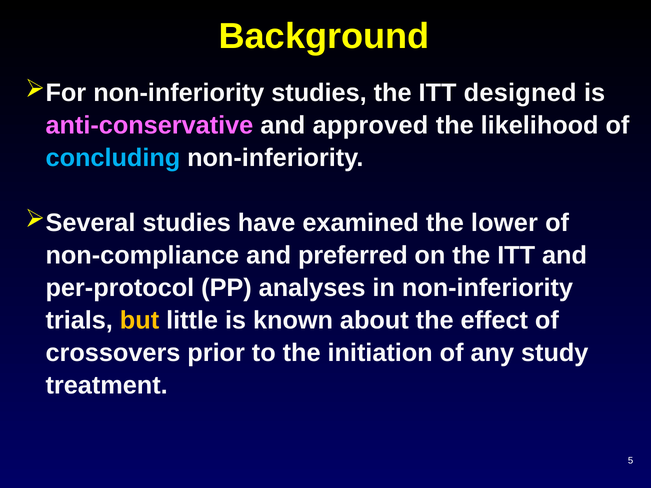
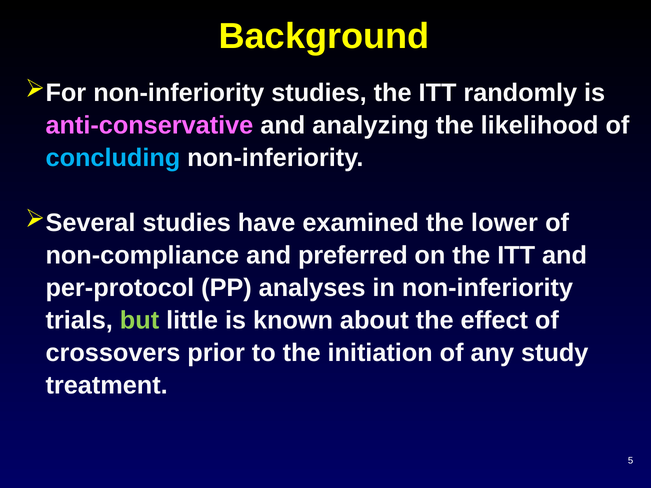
designed: designed -> randomly (520, 93)
approved: approved -> analyzing (371, 125)
but colour: yellow -> light green (140, 320)
